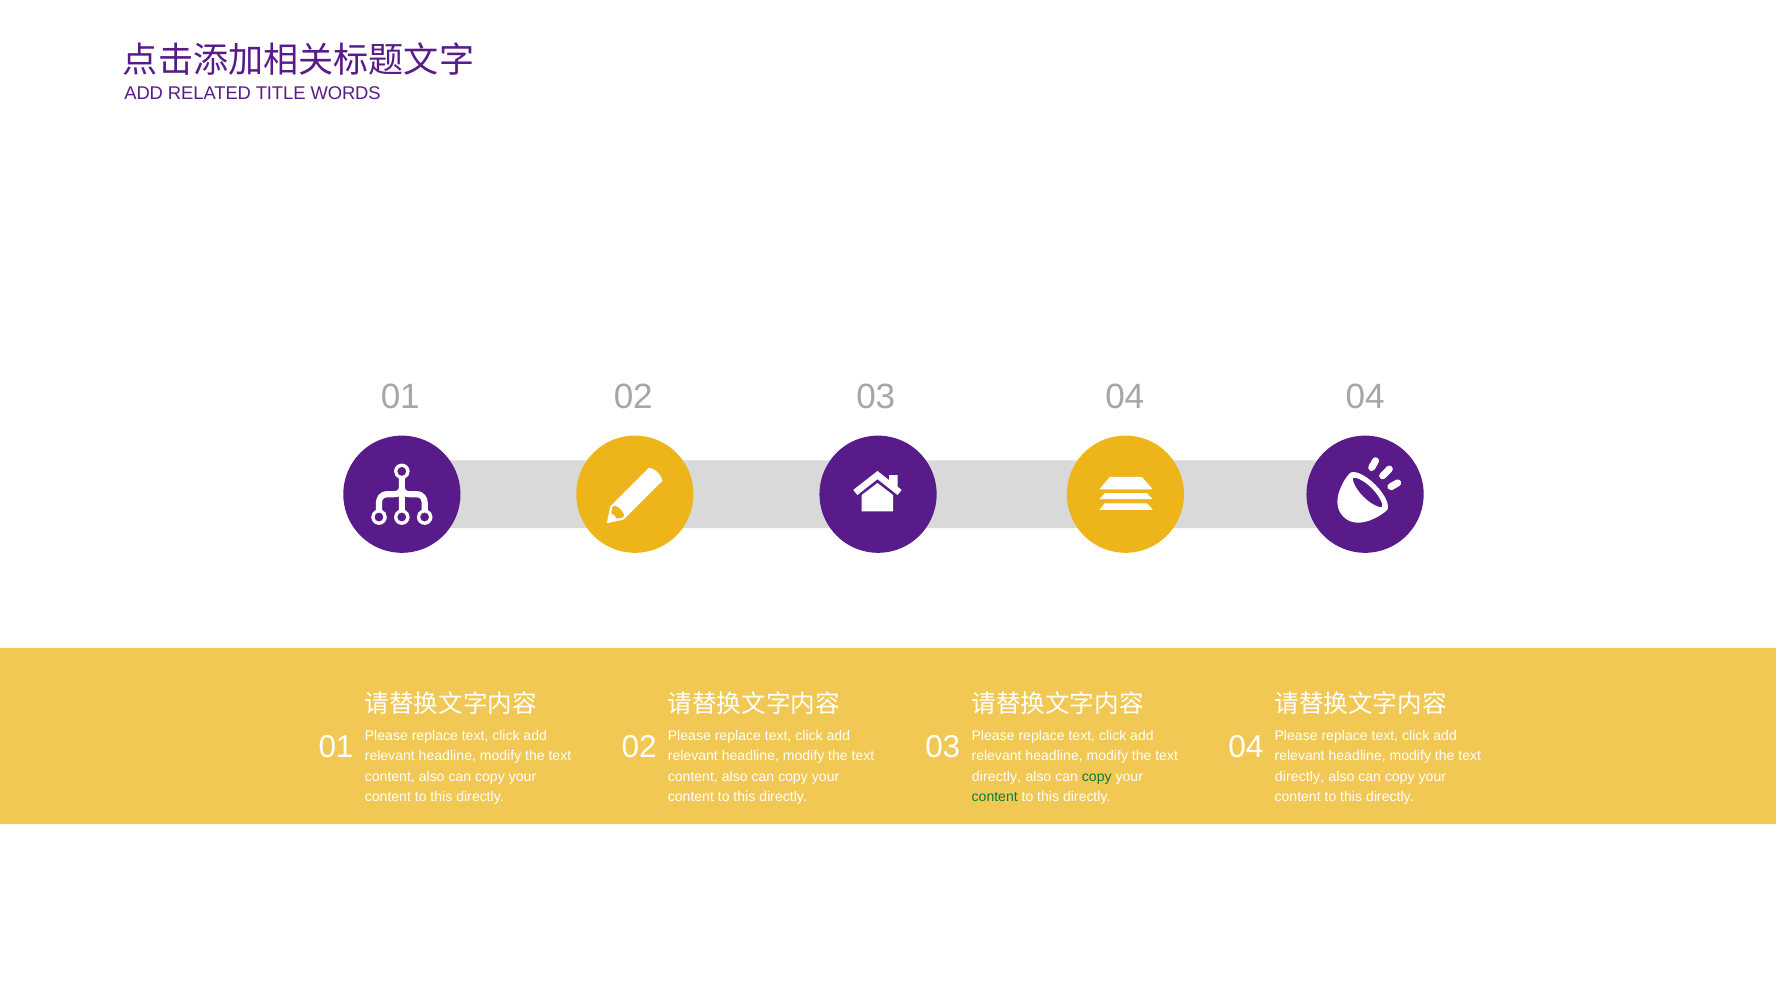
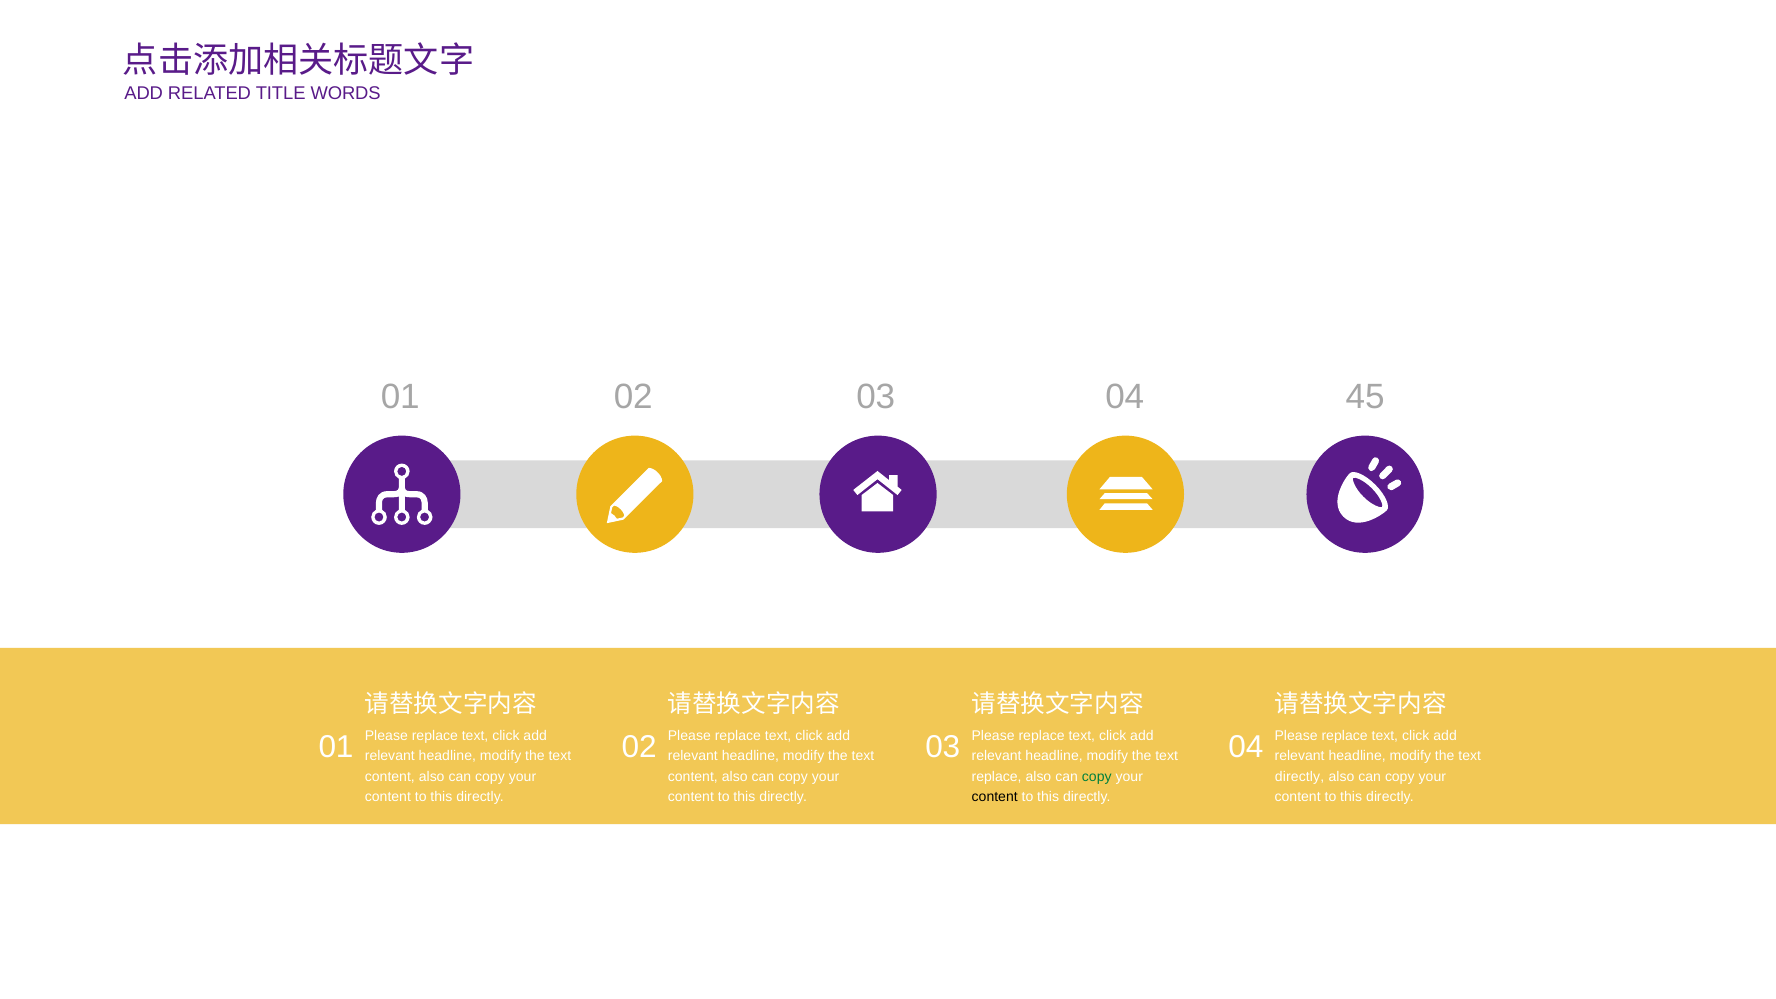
04 04: 04 -> 45 (1365, 397)
directly: directly -> replace (997, 776)
content colour: green -> black (995, 797)
